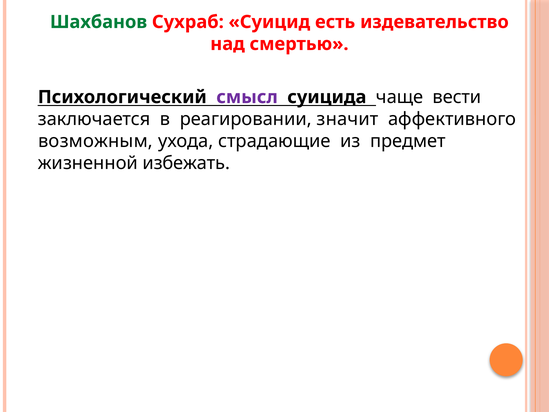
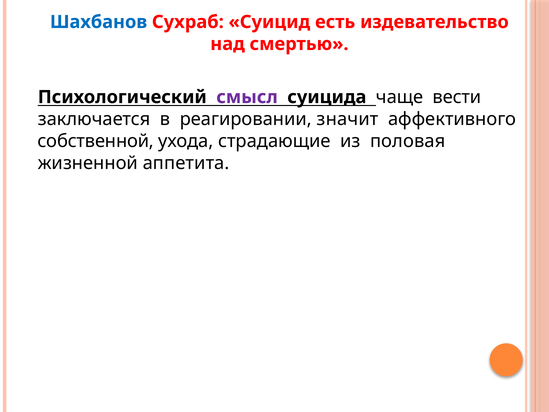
Шахбанов colour: green -> blue (99, 22)
возможным: возможным -> собственной (96, 141)
предмет: предмет -> половая (408, 141)
избежать: избежать -> аппетита (186, 163)
